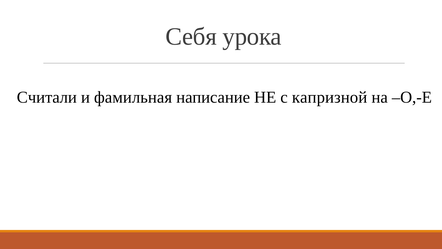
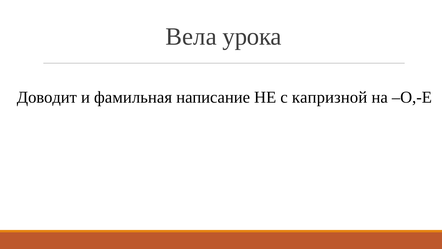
Себя: Себя -> Вела (191, 36)
Считали: Считали -> Доводит (47, 97)
